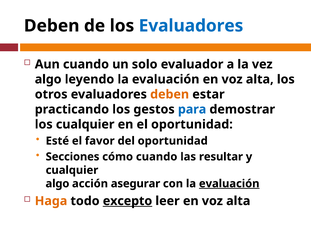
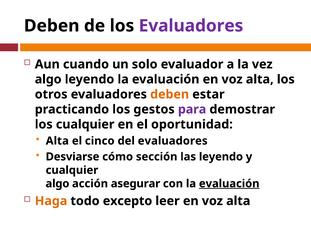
Evaluadores colour: blue -> purple (191, 26)
para colour: blue -> purple (192, 109)
Esté: Esté -> Alta (57, 141)
favor: favor -> cinco (100, 141)
del oportunidad: oportunidad -> evaluadores (173, 141)
Secciones: Secciones -> Desviarse (73, 157)
cómo cuando: cuando -> sección (157, 157)
las resultar: resultar -> leyendo (221, 157)
excepto underline: present -> none (128, 201)
